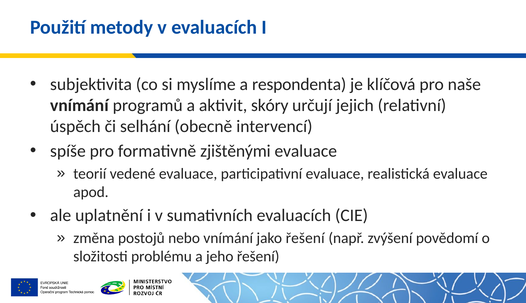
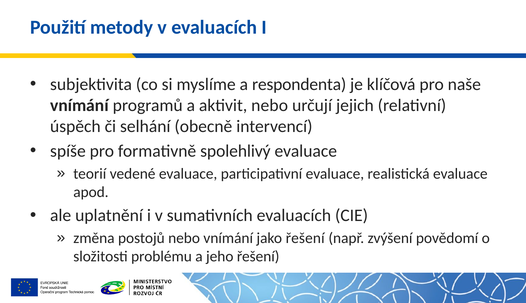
aktivit skóry: skóry -> nebo (270, 105)
zjištěnými: zjištěnými -> spolehlivý (235, 151)
